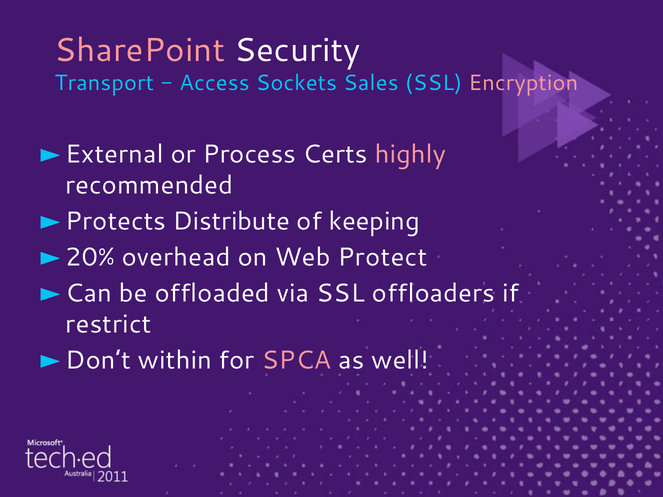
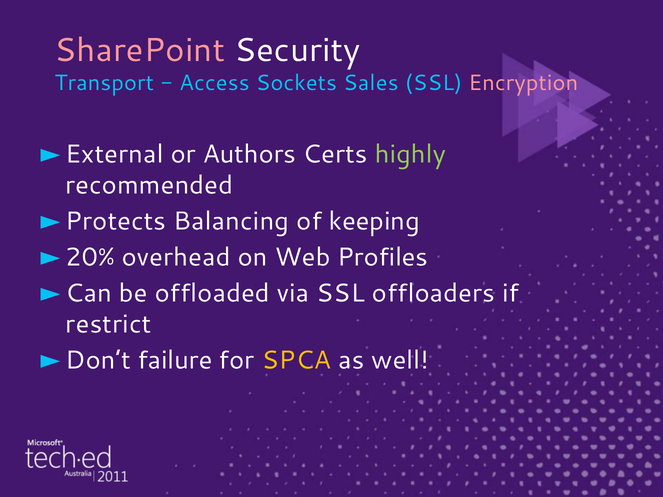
Process: Process -> Authors (250, 154)
highly colour: pink -> light green (410, 154)
Distribute: Distribute -> Balancing (231, 221)
Protect: Protect -> Profiles (383, 257)
within: within -> failure (175, 360)
SPCA colour: pink -> yellow (296, 360)
